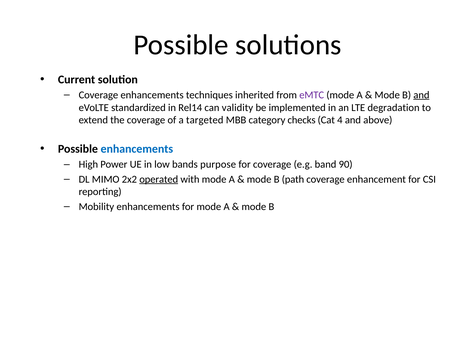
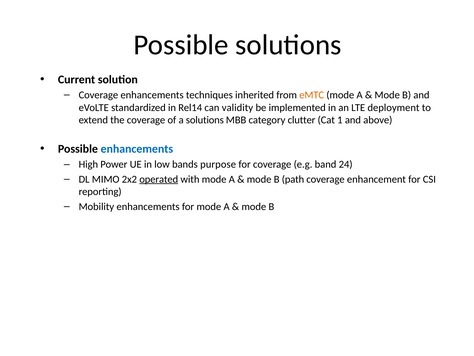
eMTC colour: purple -> orange (312, 95)
and underline: present -> none (421, 95)
degradation: degradation -> deployment (394, 107)
a targeted: targeted -> solutions (205, 120)
checks: checks -> clutter (302, 120)
4: 4 -> 1 (340, 120)
90: 90 -> 24 (346, 164)
